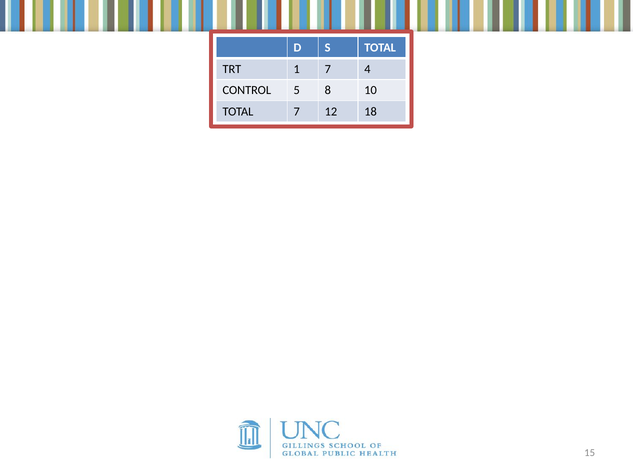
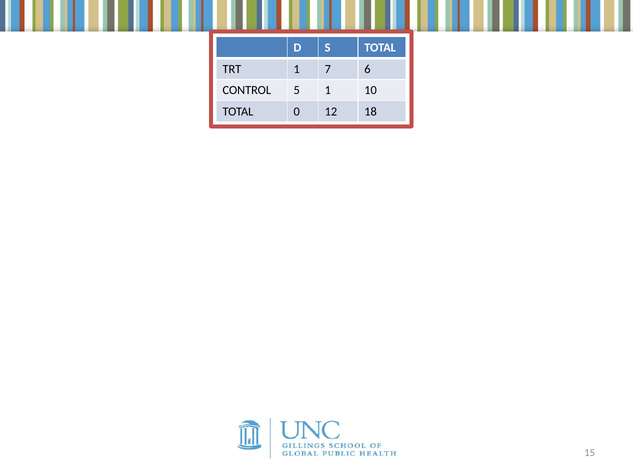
4: 4 -> 6 (367, 69)
5 8: 8 -> 1 (328, 90)
TOTAL 7: 7 -> 0 (297, 112)
